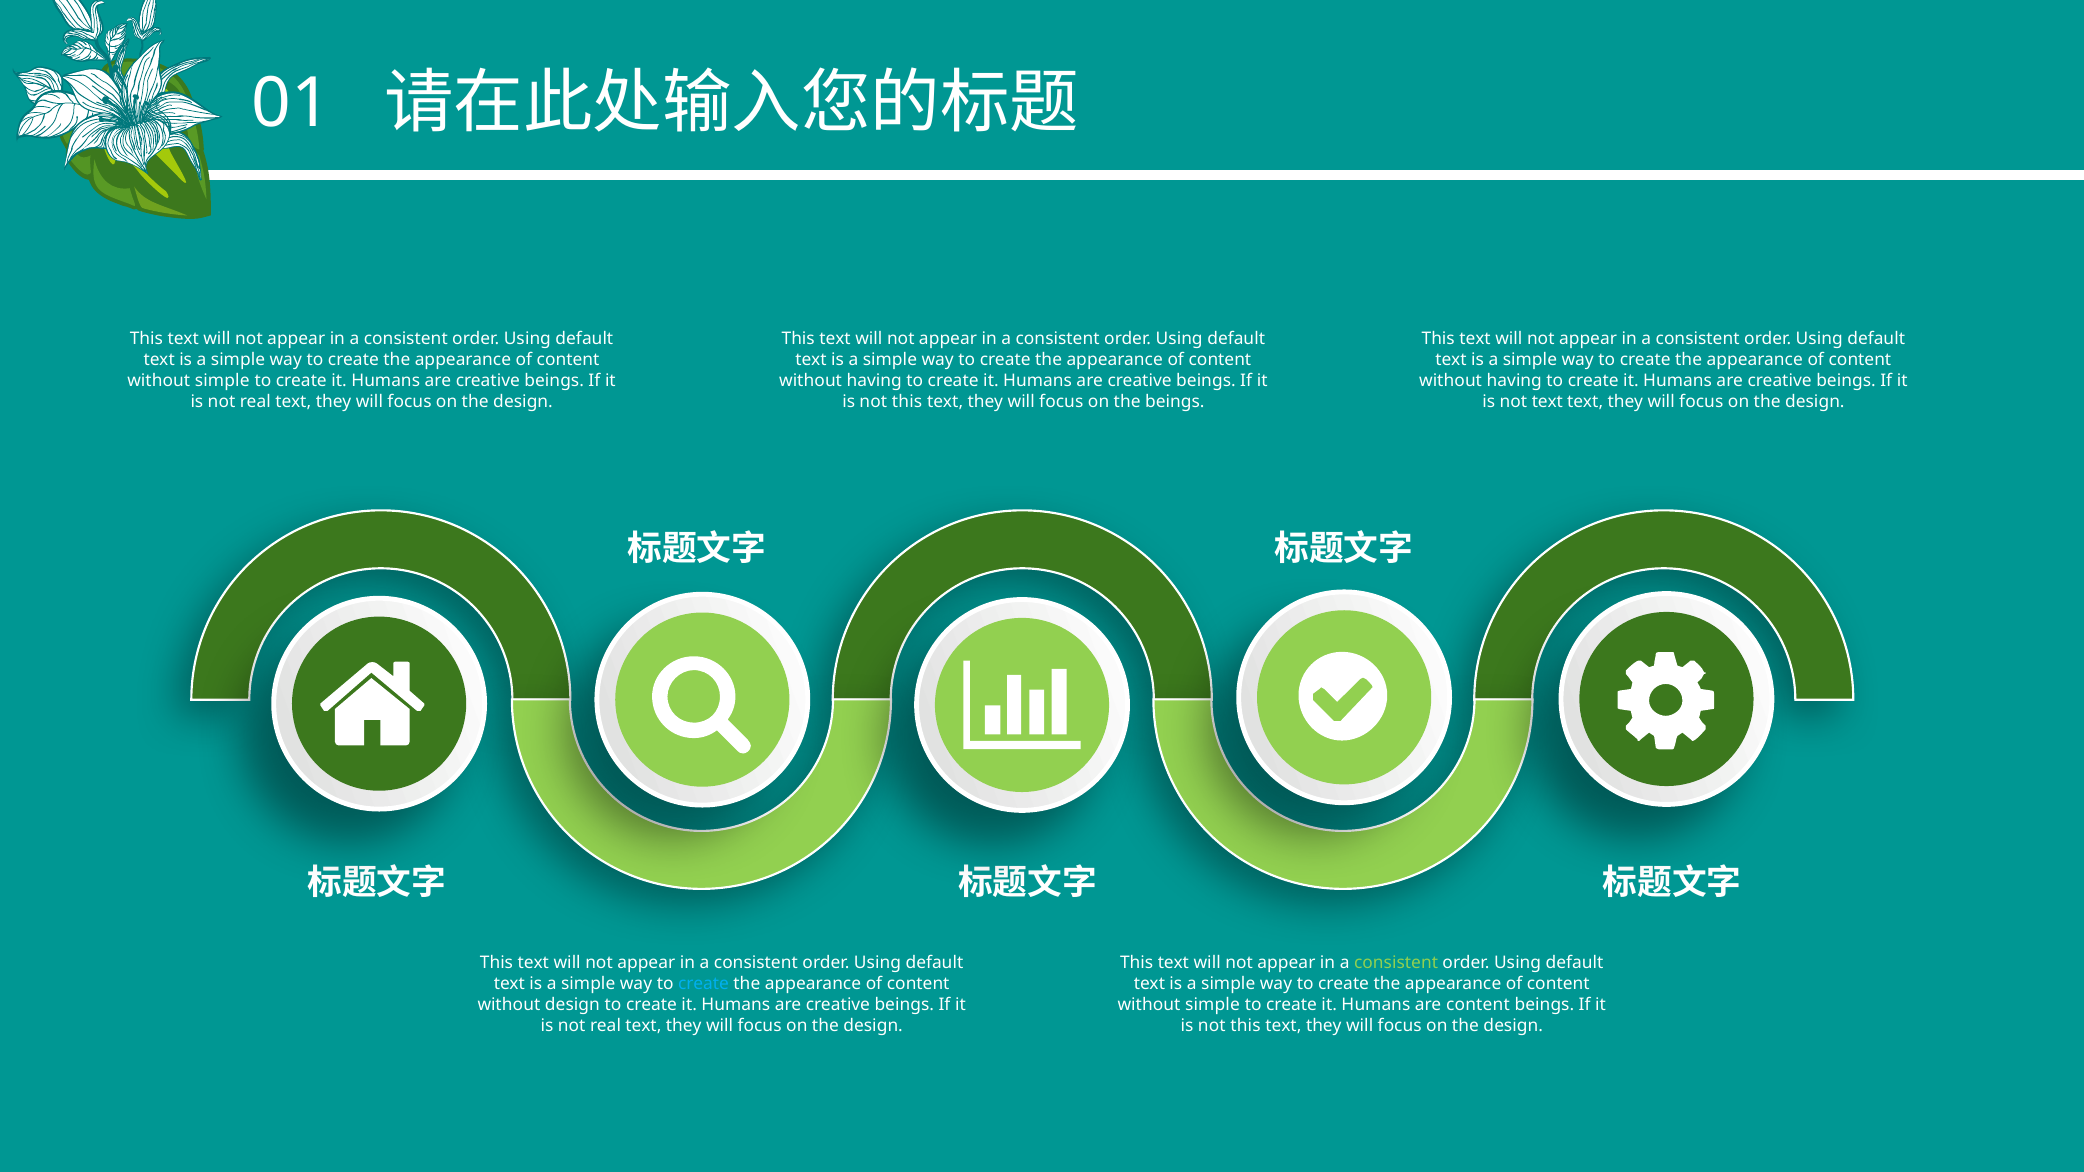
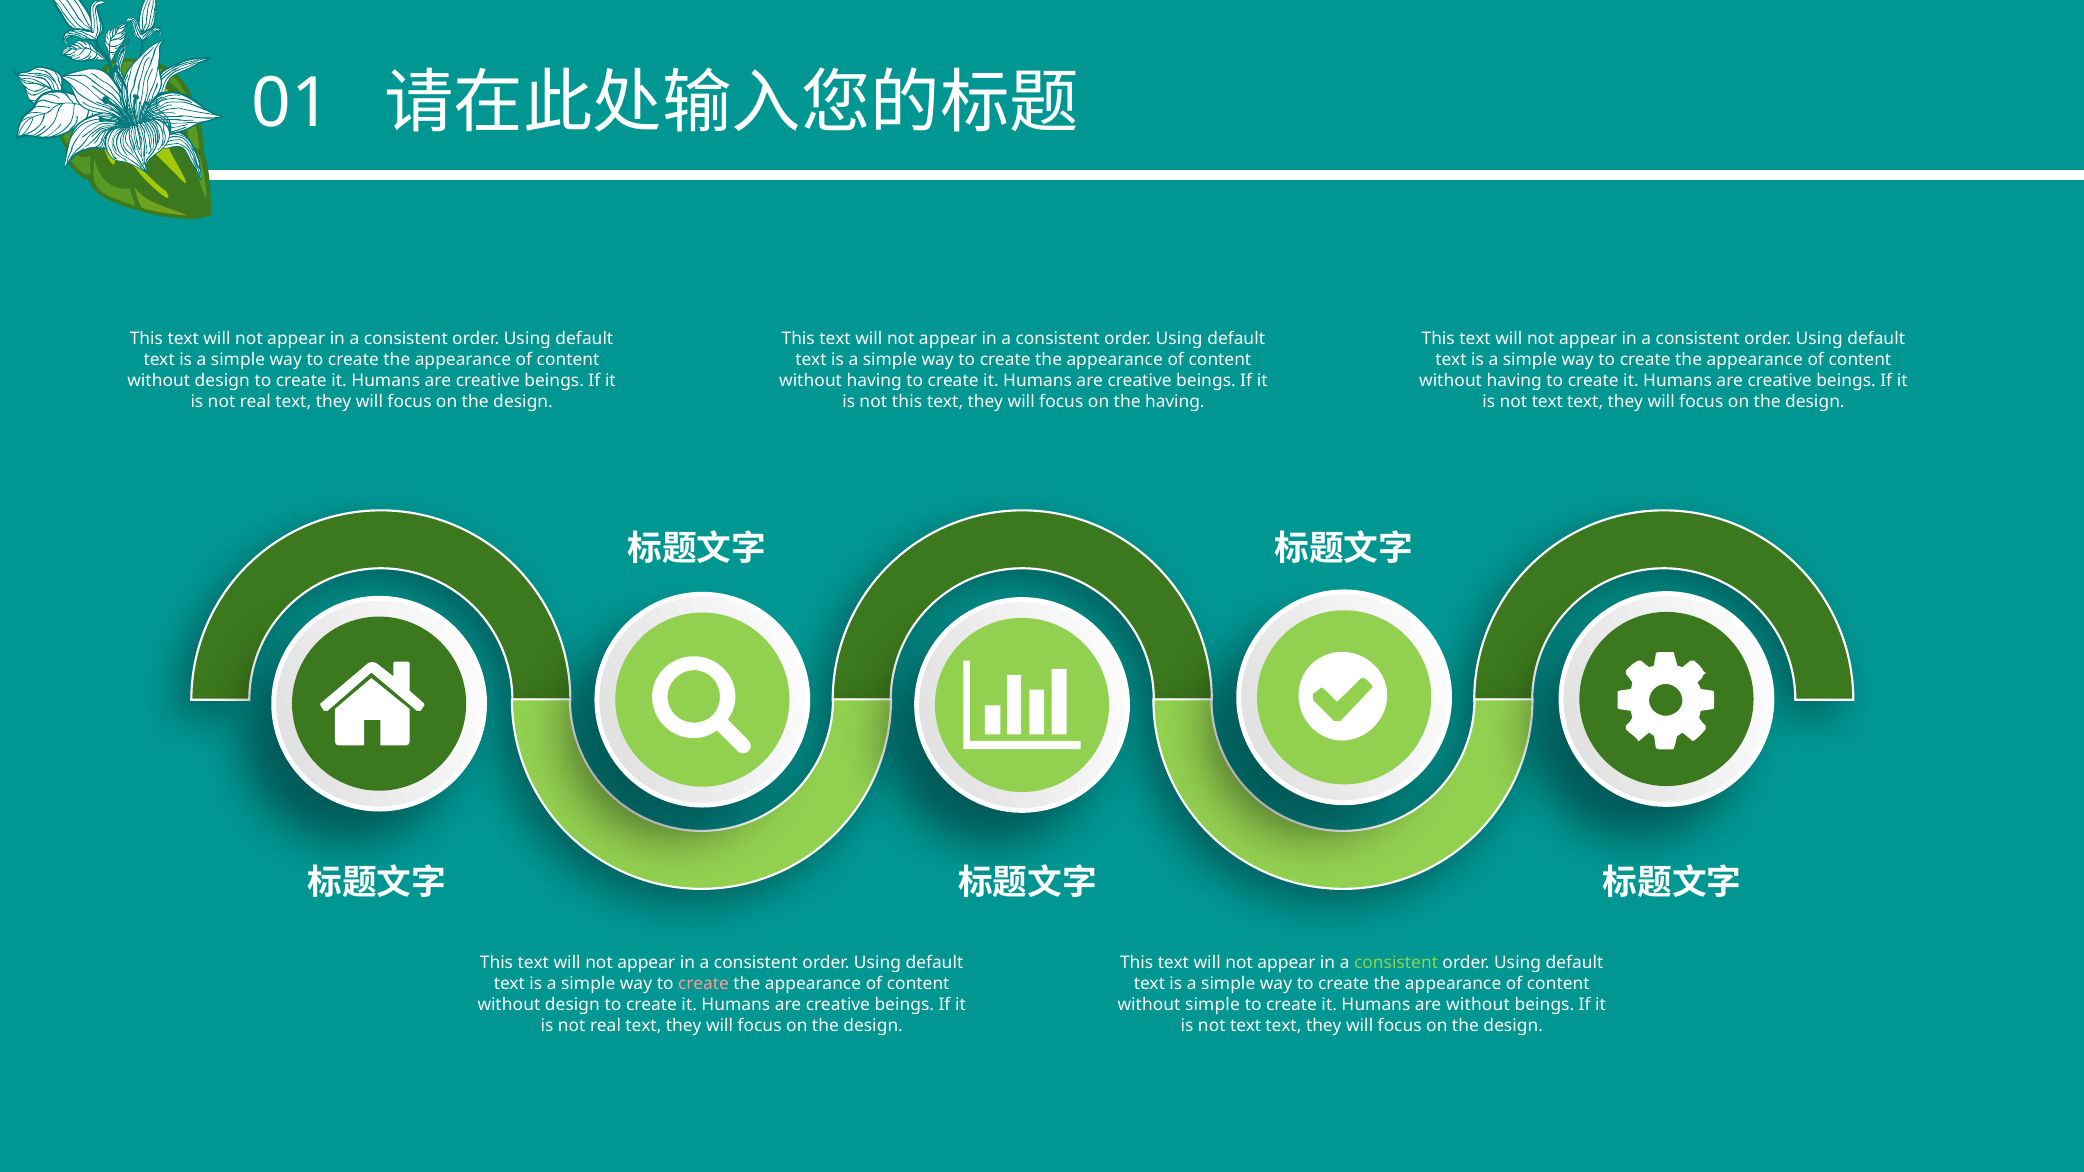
simple: simple -> design (222, 381)
the beings: beings -> having (1175, 402)
create colour: light blue -> pink (704, 984)
are content: content -> without (1478, 1005)
this: this -> text (1246, 1026)
